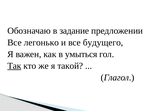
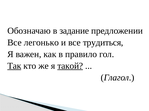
будущего: будущего -> трудиться (103, 43)
умыться: умыться -> правило (81, 55)
такой underline: none -> present (70, 66)
